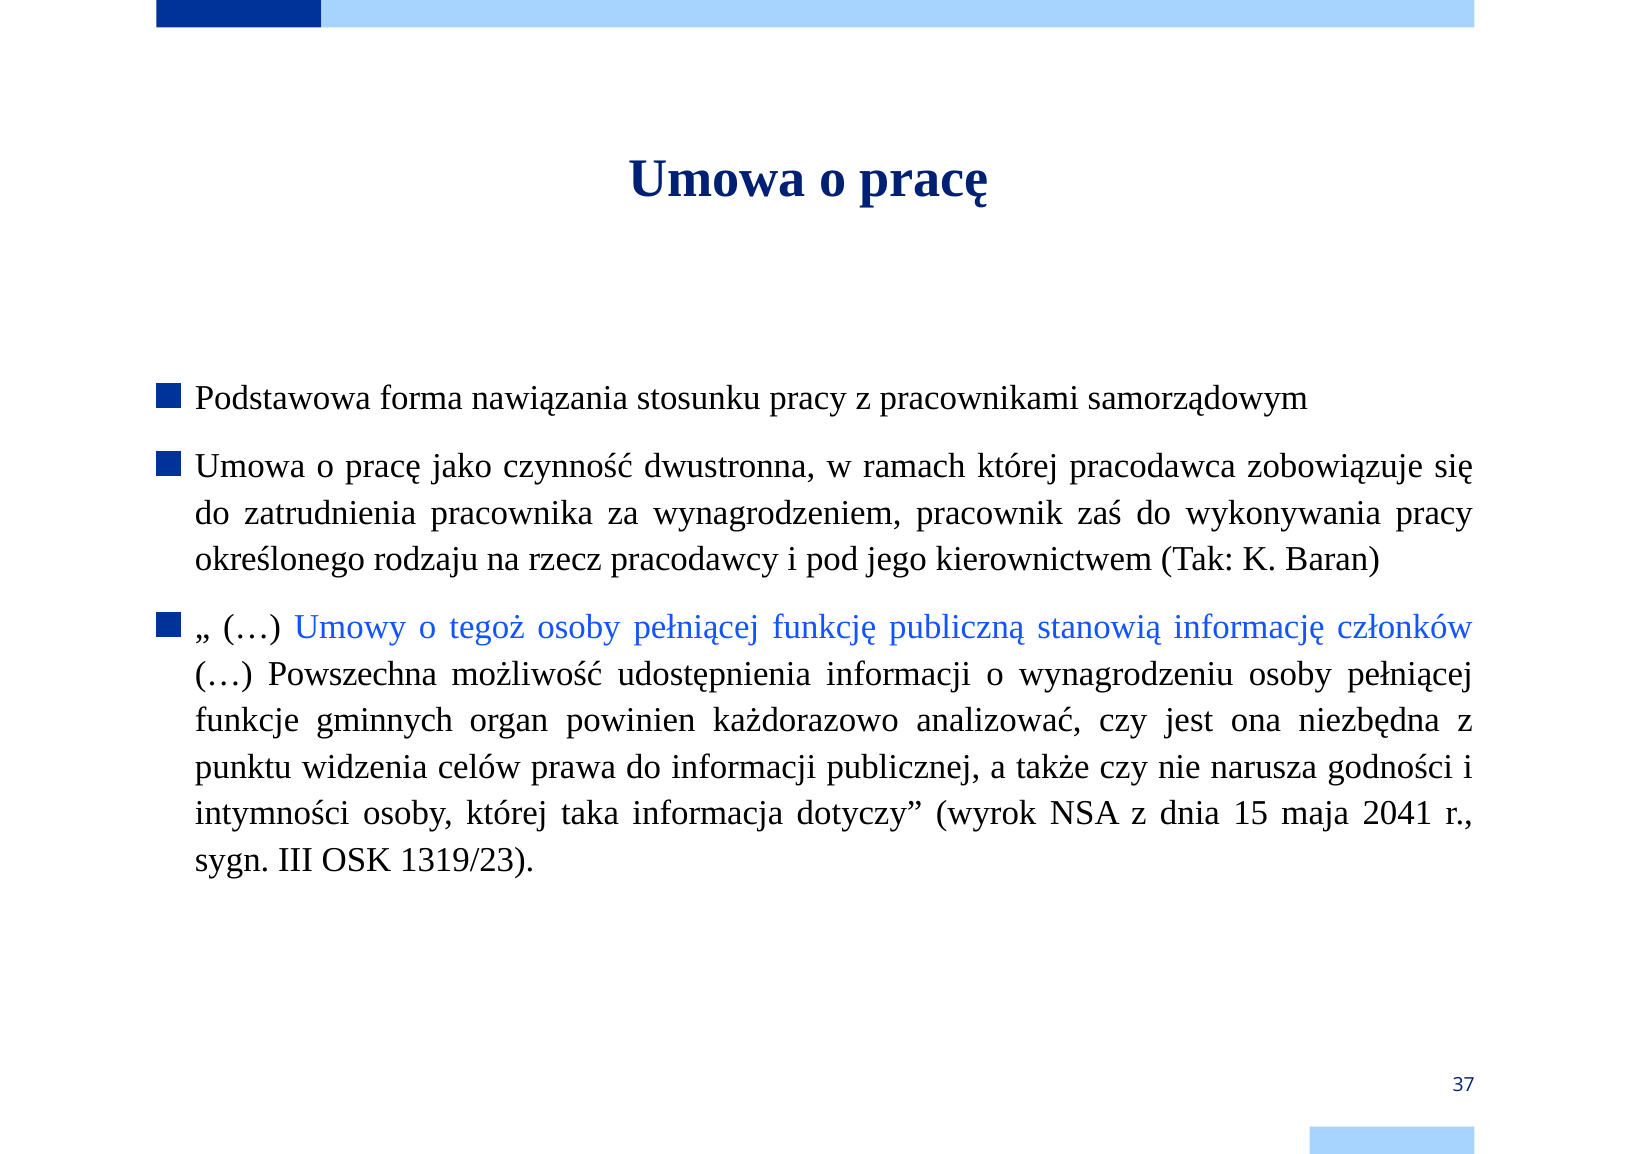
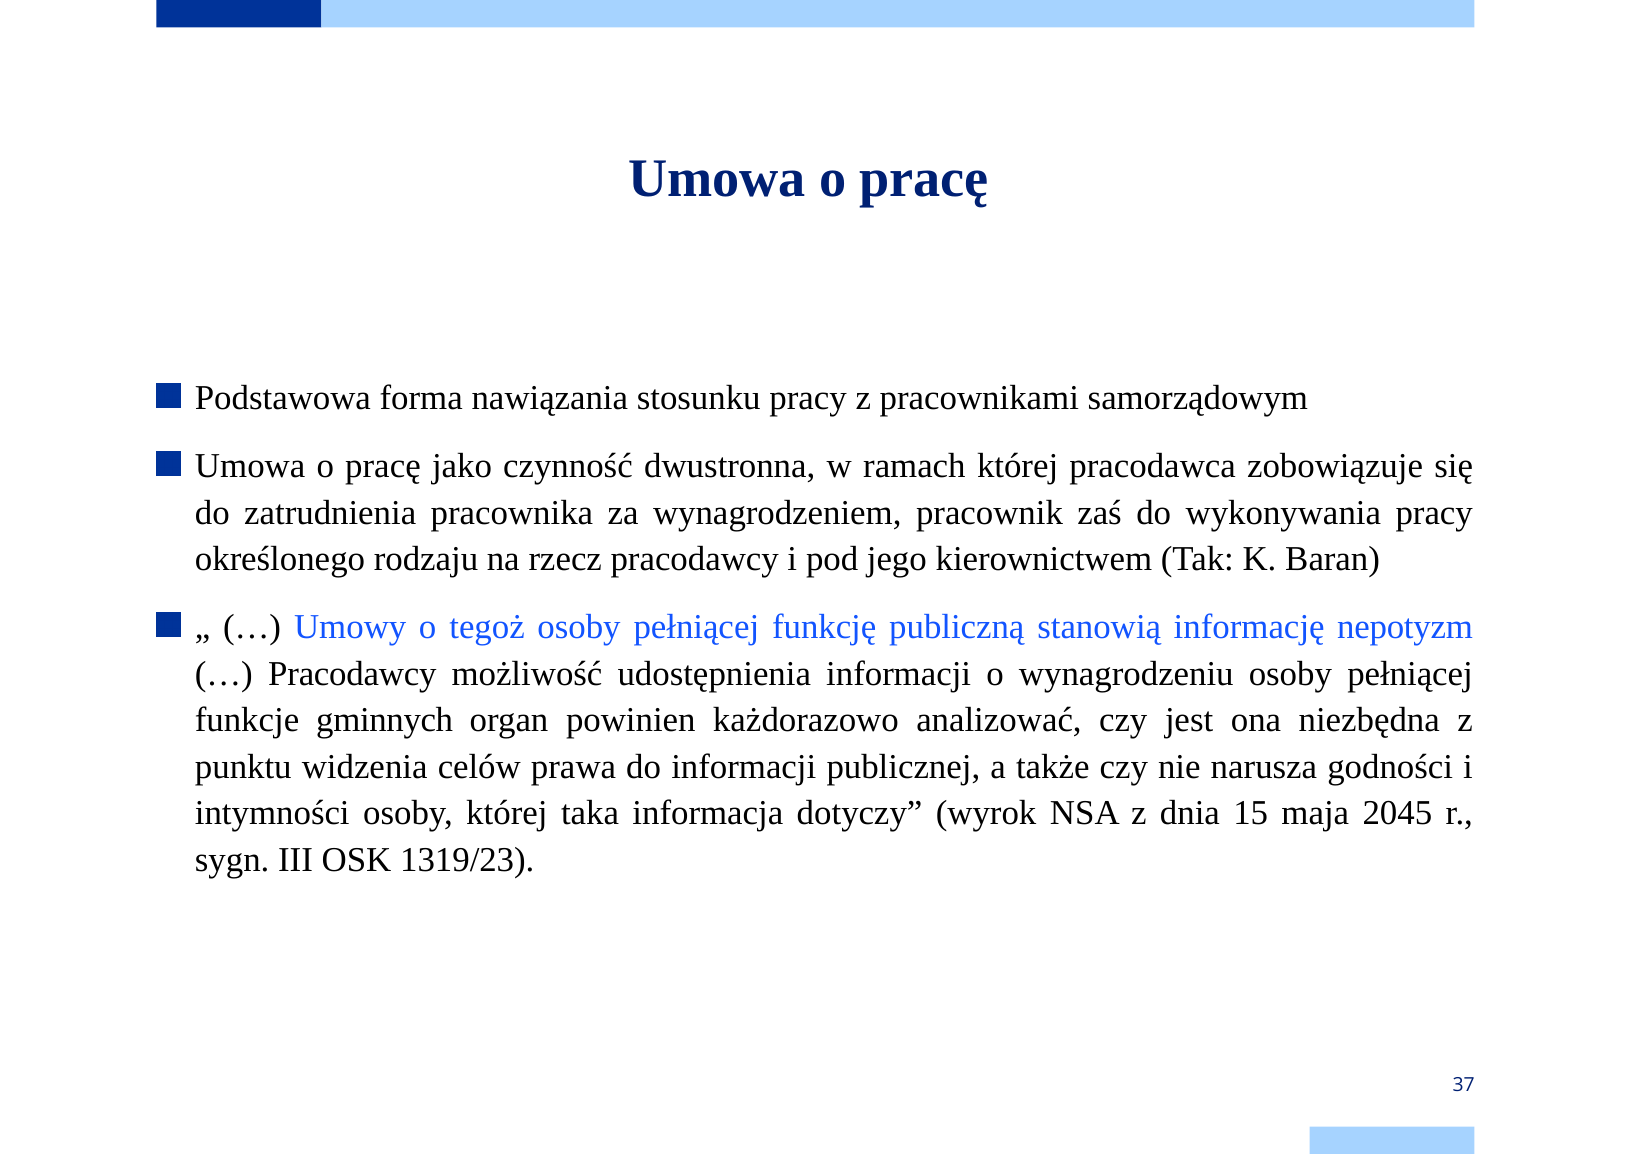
członków: członków -> nepotyzm (1405, 627)
Powszechna: Powszechna -> Pracodawcy (352, 673)
2041: 2041 -> 2045 (1397, 813)
